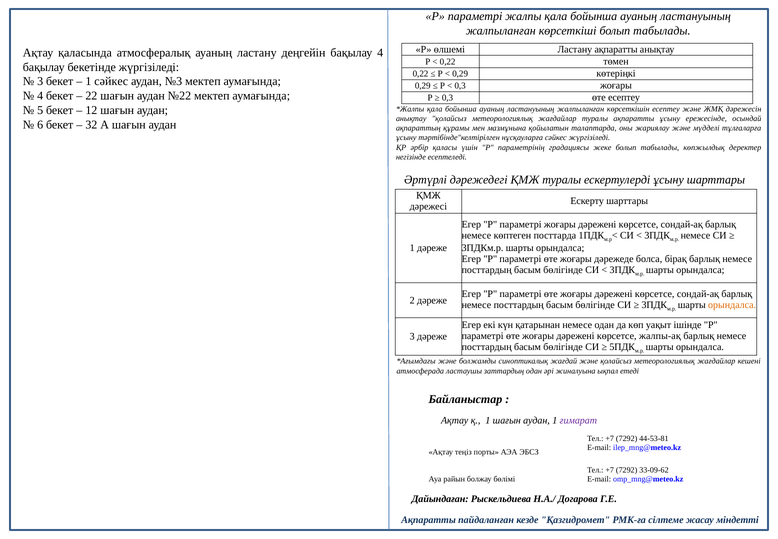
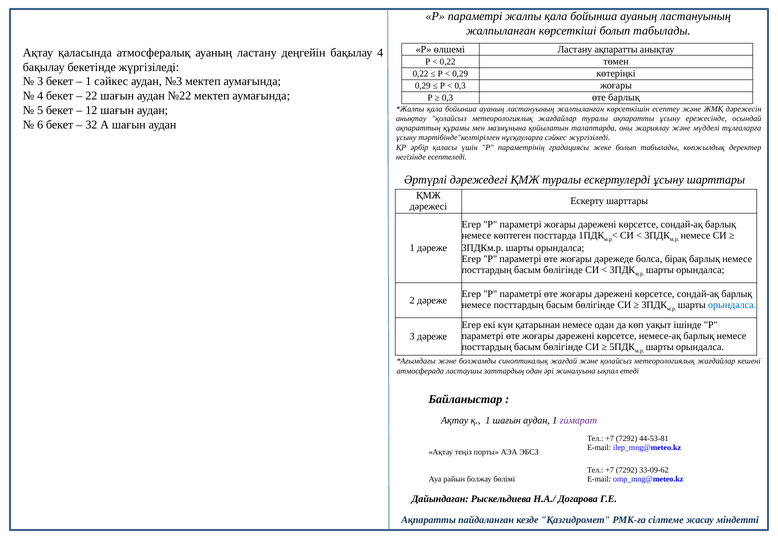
өте есептеу: есептеу -> барлық (624, 98)
орындалса colour: orange -> blue (732, 305)
жалпы-ақ: жалпы-ақ -> немесе-ақ (660, 336)
